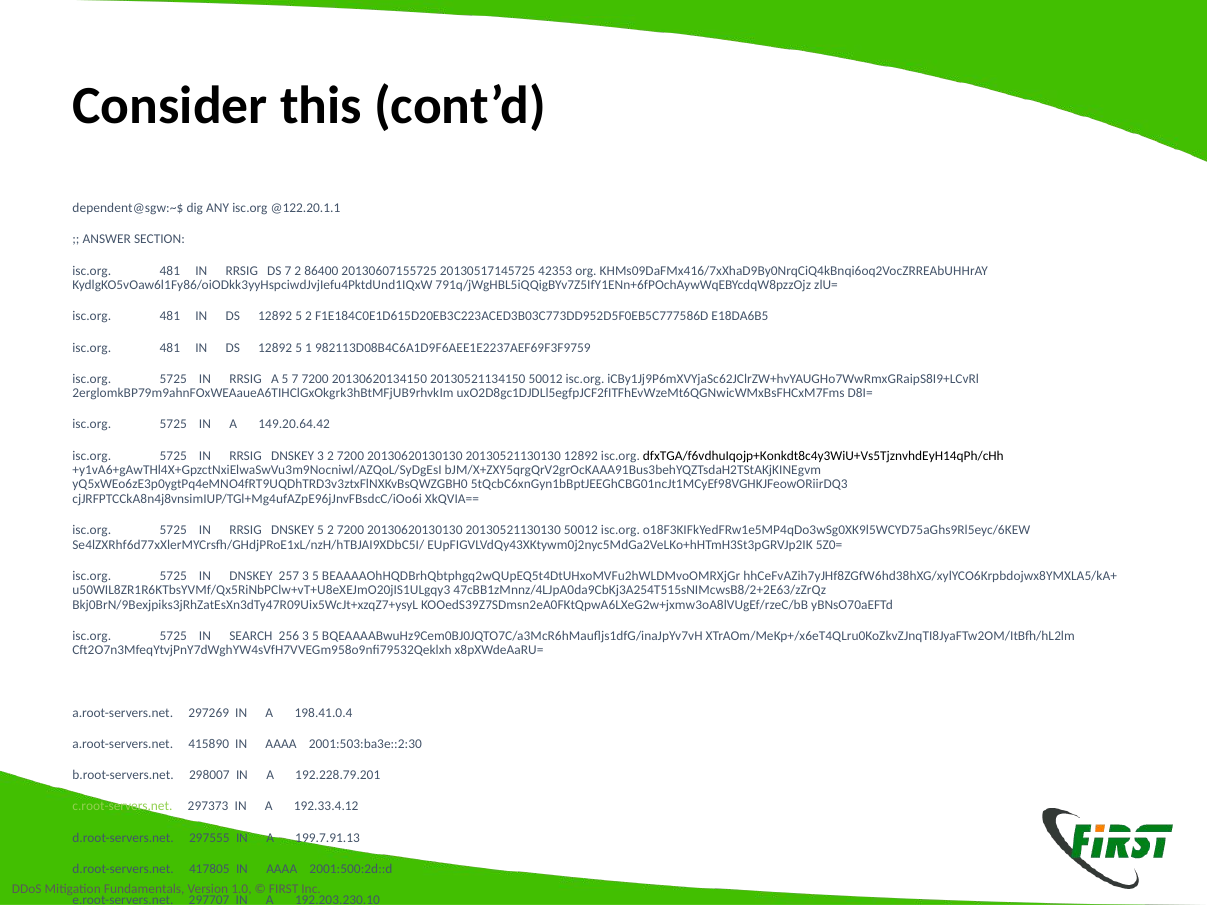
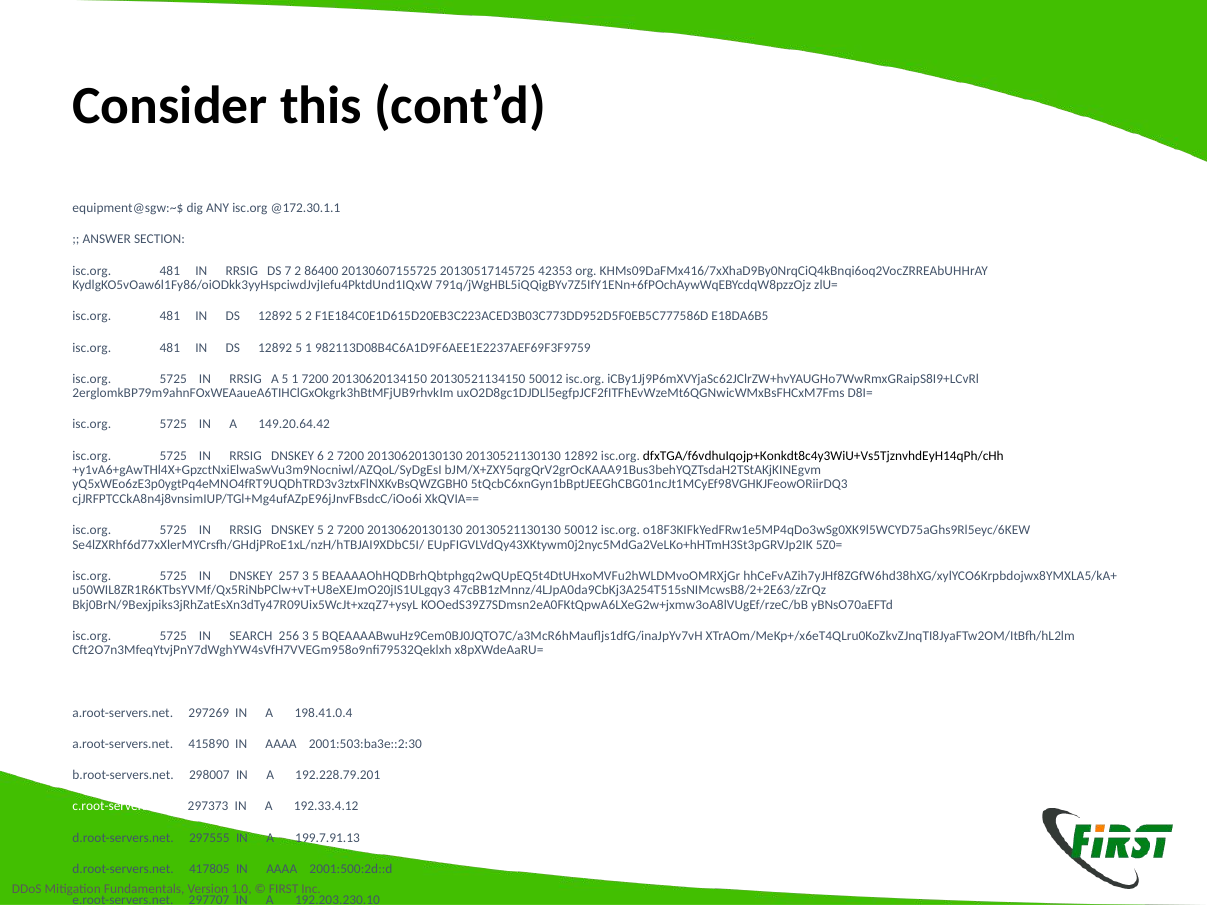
dependent@sgw:~$: dependent@sgw:~$ -> equipment@sgw:~$ (128, 208)
@122.20.1.1: @122.20.1.1 -> @172.30.1.1 (305, 208)
A 5 7: 7 -> 1 (295, 379)
DNSKEY 3: 3 -> 6 (321, 456)
c.root-servers.net colour: light green -> white (122, 807)
